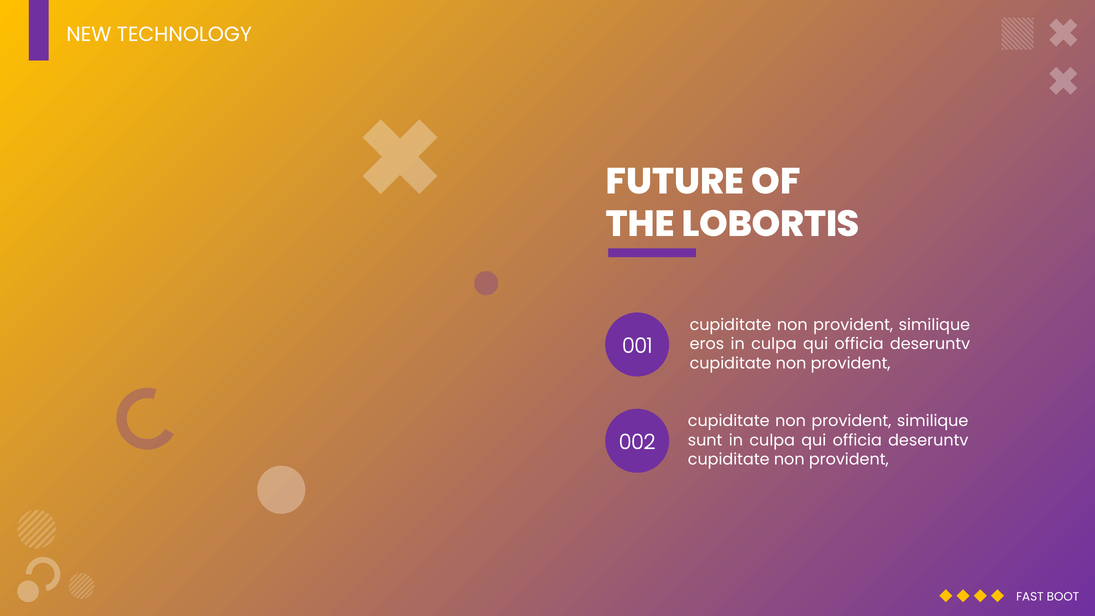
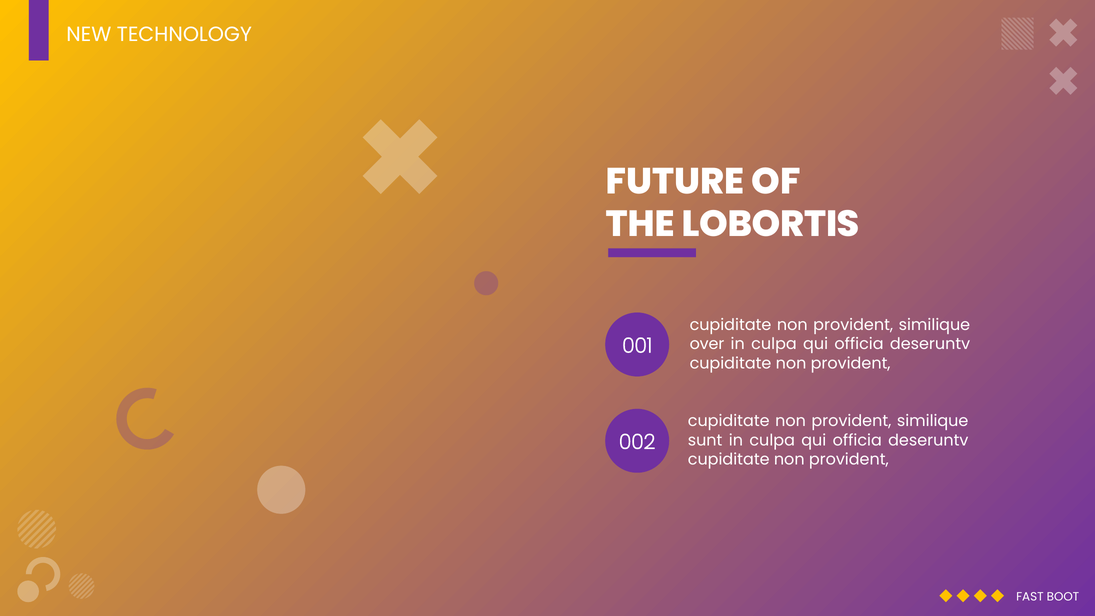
eros: eros -> over (707, 344)
